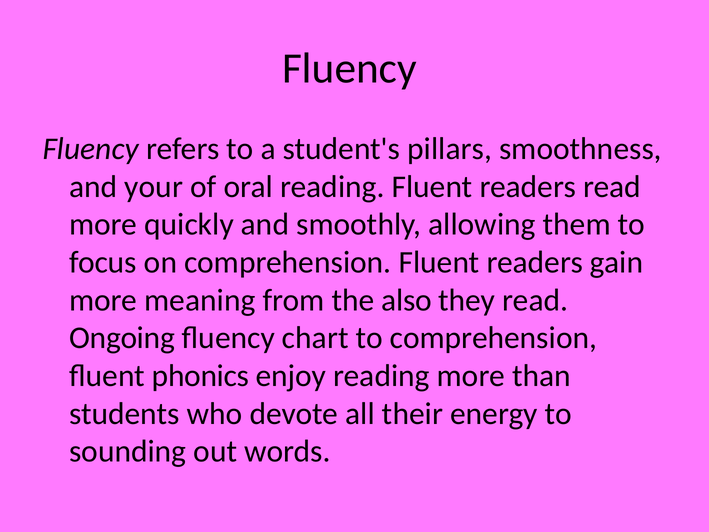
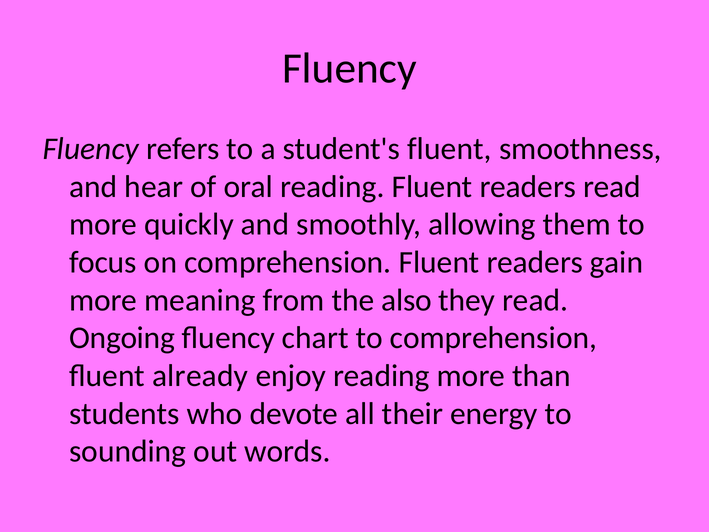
student's pillars: pillars -> fluent (450, 149)
your: your -> hear (154, 187)
phonics: phonics -> already (200, 376)
